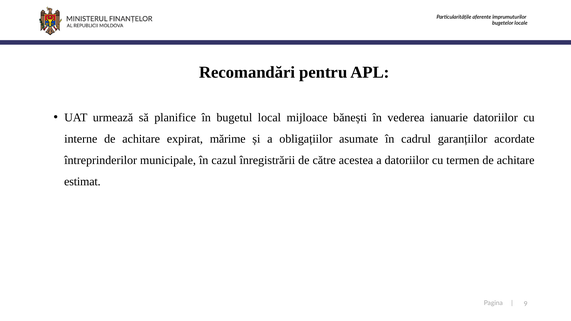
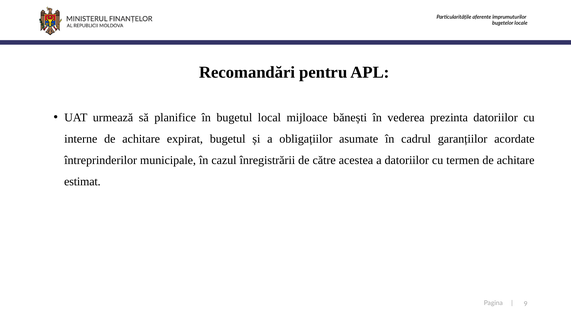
ianuarie: ianuarie -> prezinta (449, 118)
expirat mărime: mărime -> bugetul (228, 139)
